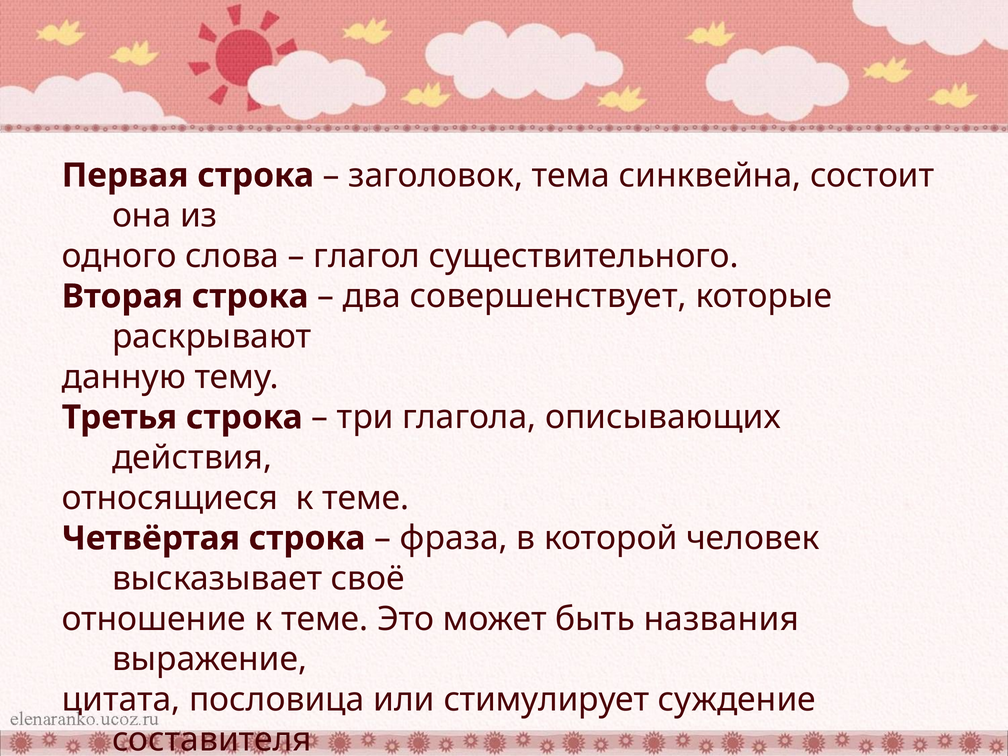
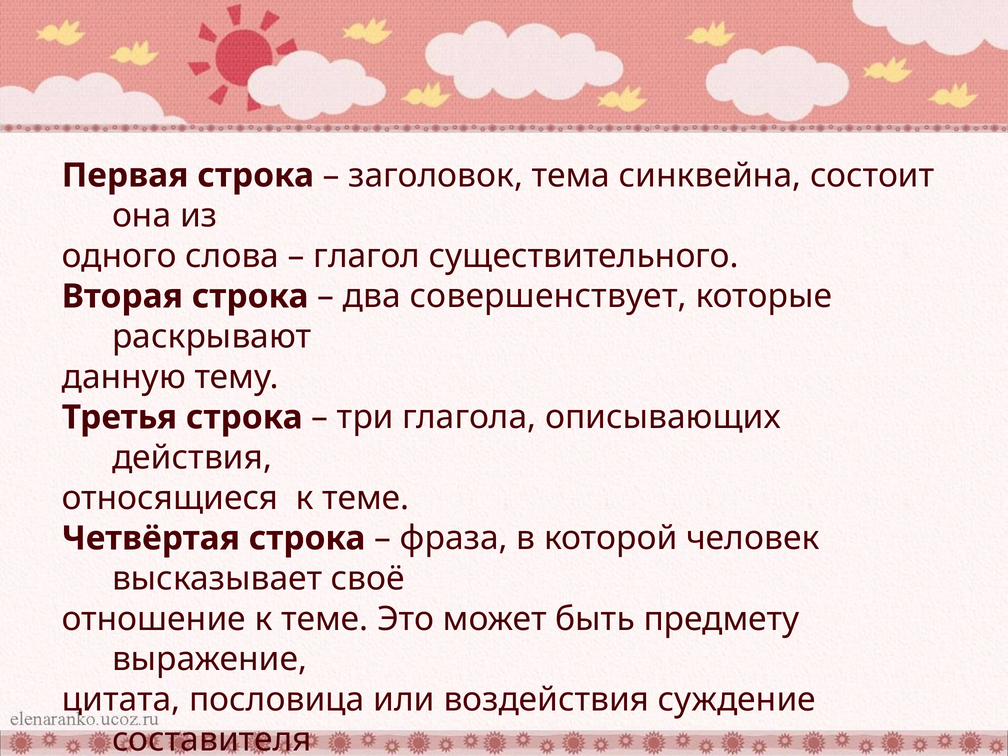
названия: названия -> предмету (721, 619)
стимулирует: стимулирует -> воздействия (546, 700)
